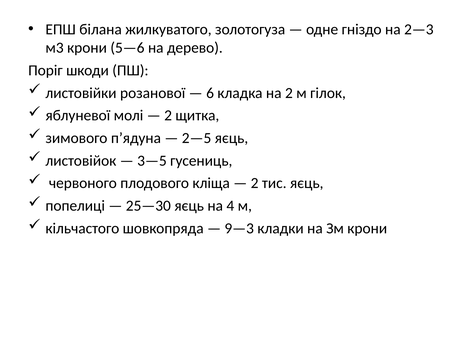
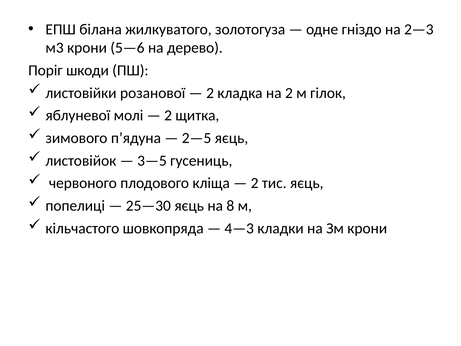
6: 6 -> 2 (210, 93)
4: 4 -> 8 (230, 206)
9—3: 9—3 -> 4—3 (239, 228)
